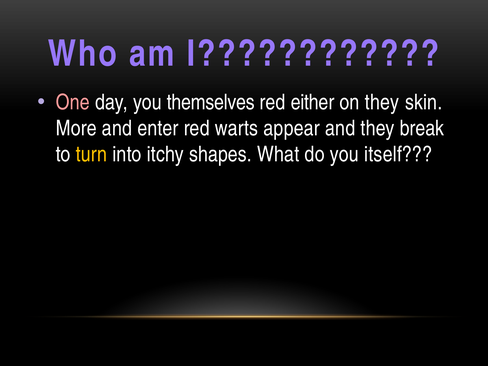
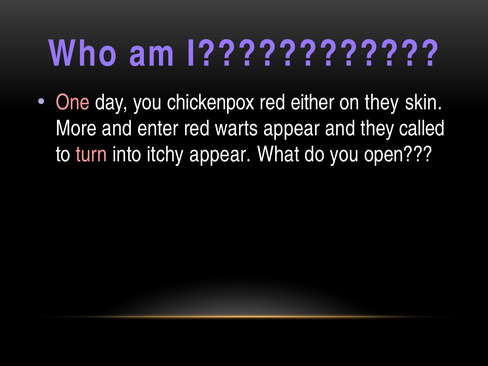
themselves: themselves -> chickenpox (211, 102)
break: break -> called (422, 128)
turn colour: yellow -> pink (91, 154)
itchy shapes: shapes -> appear (220, 154)
itself: itself -> open (398, 154)
